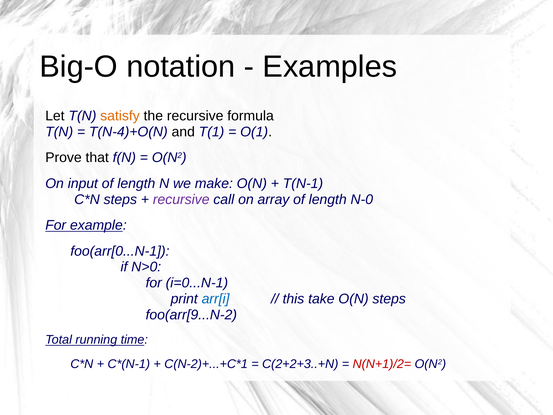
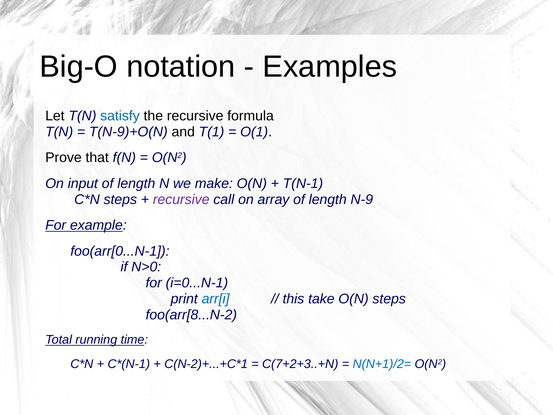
satisfy colour: orange -> blue (120, 116)
T(N-4)+O(N: T(N-4)+O(N -> T(N-9)+O(N (128, 132)
N-0: N-0 -> N-9 (362, 199)
foo(arr[9...N-2: foo(arr[9...N-2 -> foo(arr[8...N-2 (191, 315)
C(2+2+3..+N: C(2+2+3..+N -> C(7+2+3..+N (300, 364)
N(N+1)/2= colour: red -> blue (382, 364)
